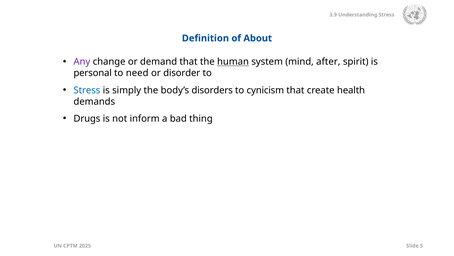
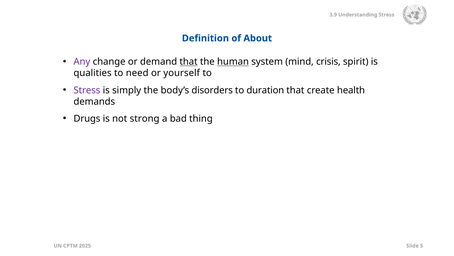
that underline: none -> present (189, 62)
after: after -> crisis (328, 62)
personal: personal -> qualities (93, 73)
disorder: disorder -> yourself (182, 73)
Stress colour: blue -> purple (87, 90)
cynicism: cynicism -> duration (265, 90)
inform: inform -> strong (145, 118)
